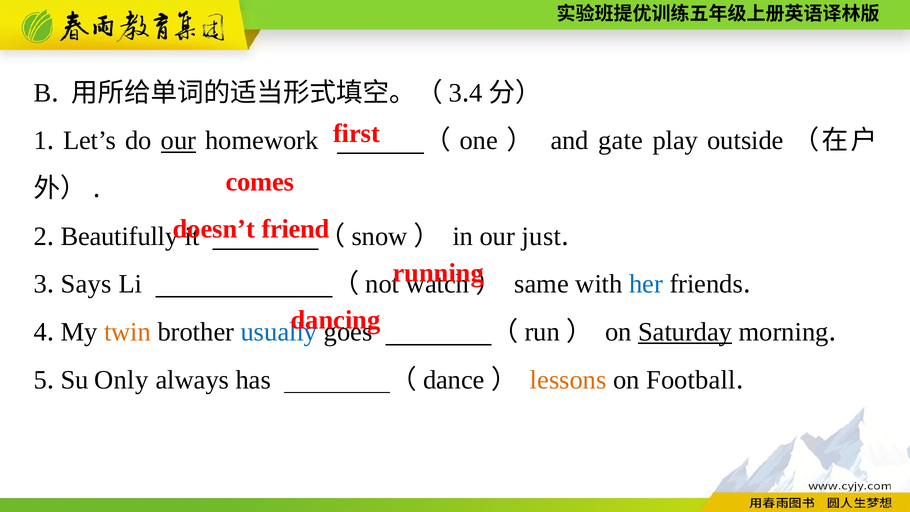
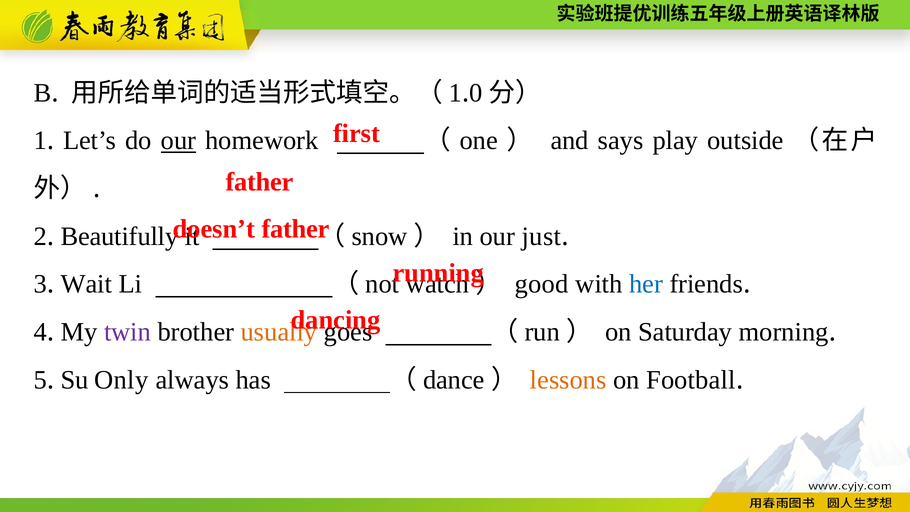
3: 3 -> 1 (456, 93)
4: 4 -> 0 (476, 93)
gate: gate -> says (621, 141)
comes: comes -> father (260, 182)
friend: friend -> father (296, 229)
Says: Says -> Wait (86, 284)
same: same -> good (541, 284)
twin colour: orange -> purple (128, 332)
usually colour: blue -> orange (279, 332)
Saturday underline: present -> none (685, 332)
